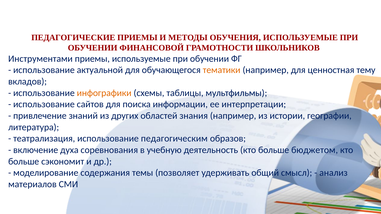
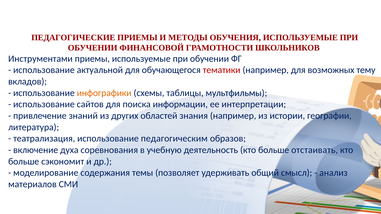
тематики colour: orange -> red (222, 70)
ценностная: ценностная -> возможных (331, 70)
бюджетом: бюджетом -> отстаивать (315, 150)
